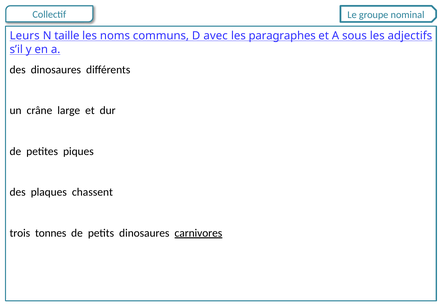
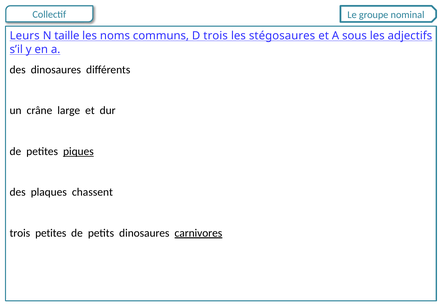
D avec: avec -> trois (216, 36)
paragraphes: paragraphes -> stégosaures (282, 36)
piques underline: none -> present (78, 151)
trois tonnes: tonnes -> petites (51, 233)
